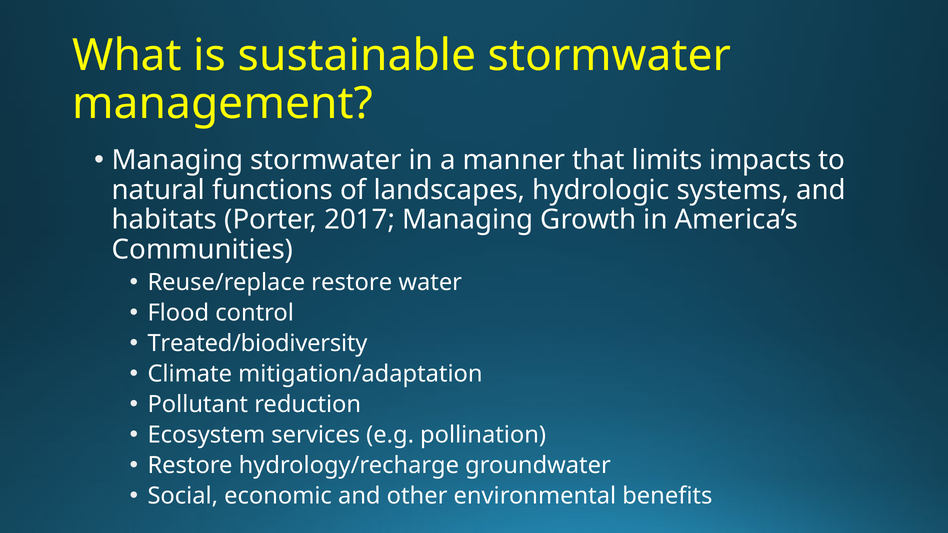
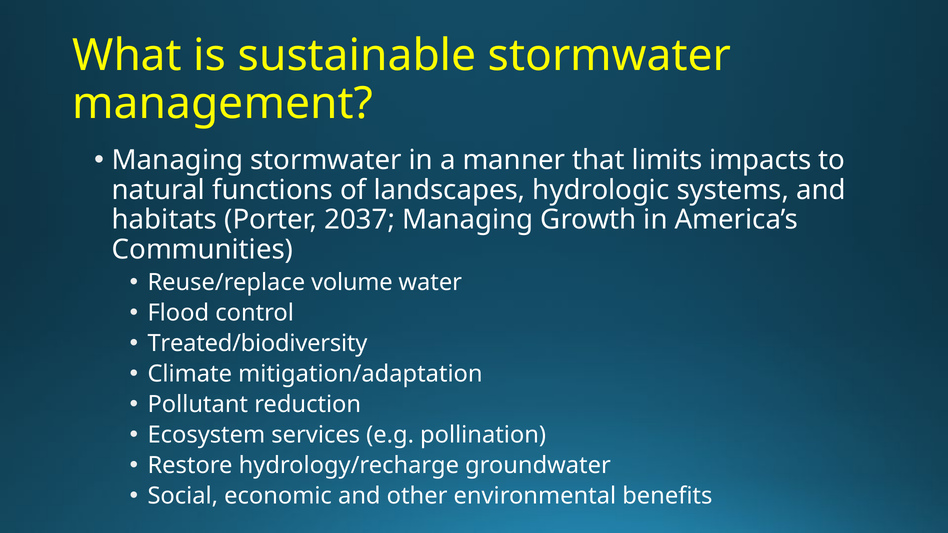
2017: 2017 -> 2037 (360, 220)
Reuse/replace restore: restore -> volume (352, 282)
